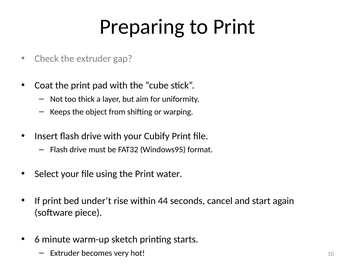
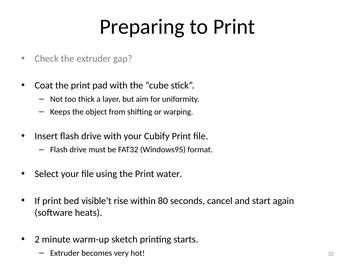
under’t: under’t -> visible’t (96, 201)
44: 44 -> 80 (163, 201)
piece: piece -> heats (89, 213)
6: 6 -> 2 (37, 240)
